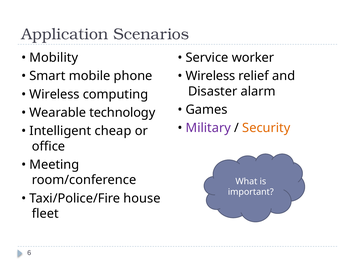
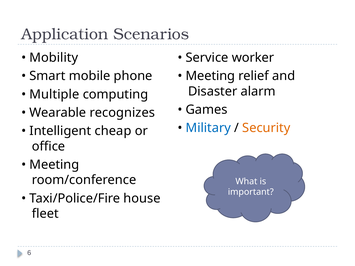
Wireless: Wireless -> Meeting (210, 76)
Wireless: Wireless -> Multiple (54, 94)
technology: technology -> recognizes (122, 113)
Military colour: purple -> blue (208, 128)
